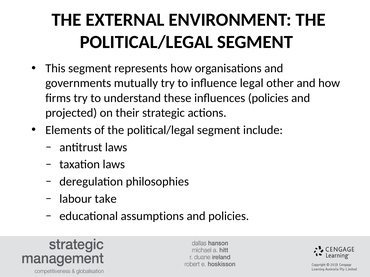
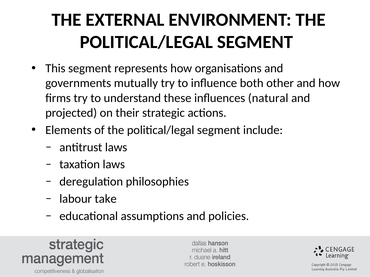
legal: legal -> both (252, 83)
influences policies: policies -> natural (268, 98)
